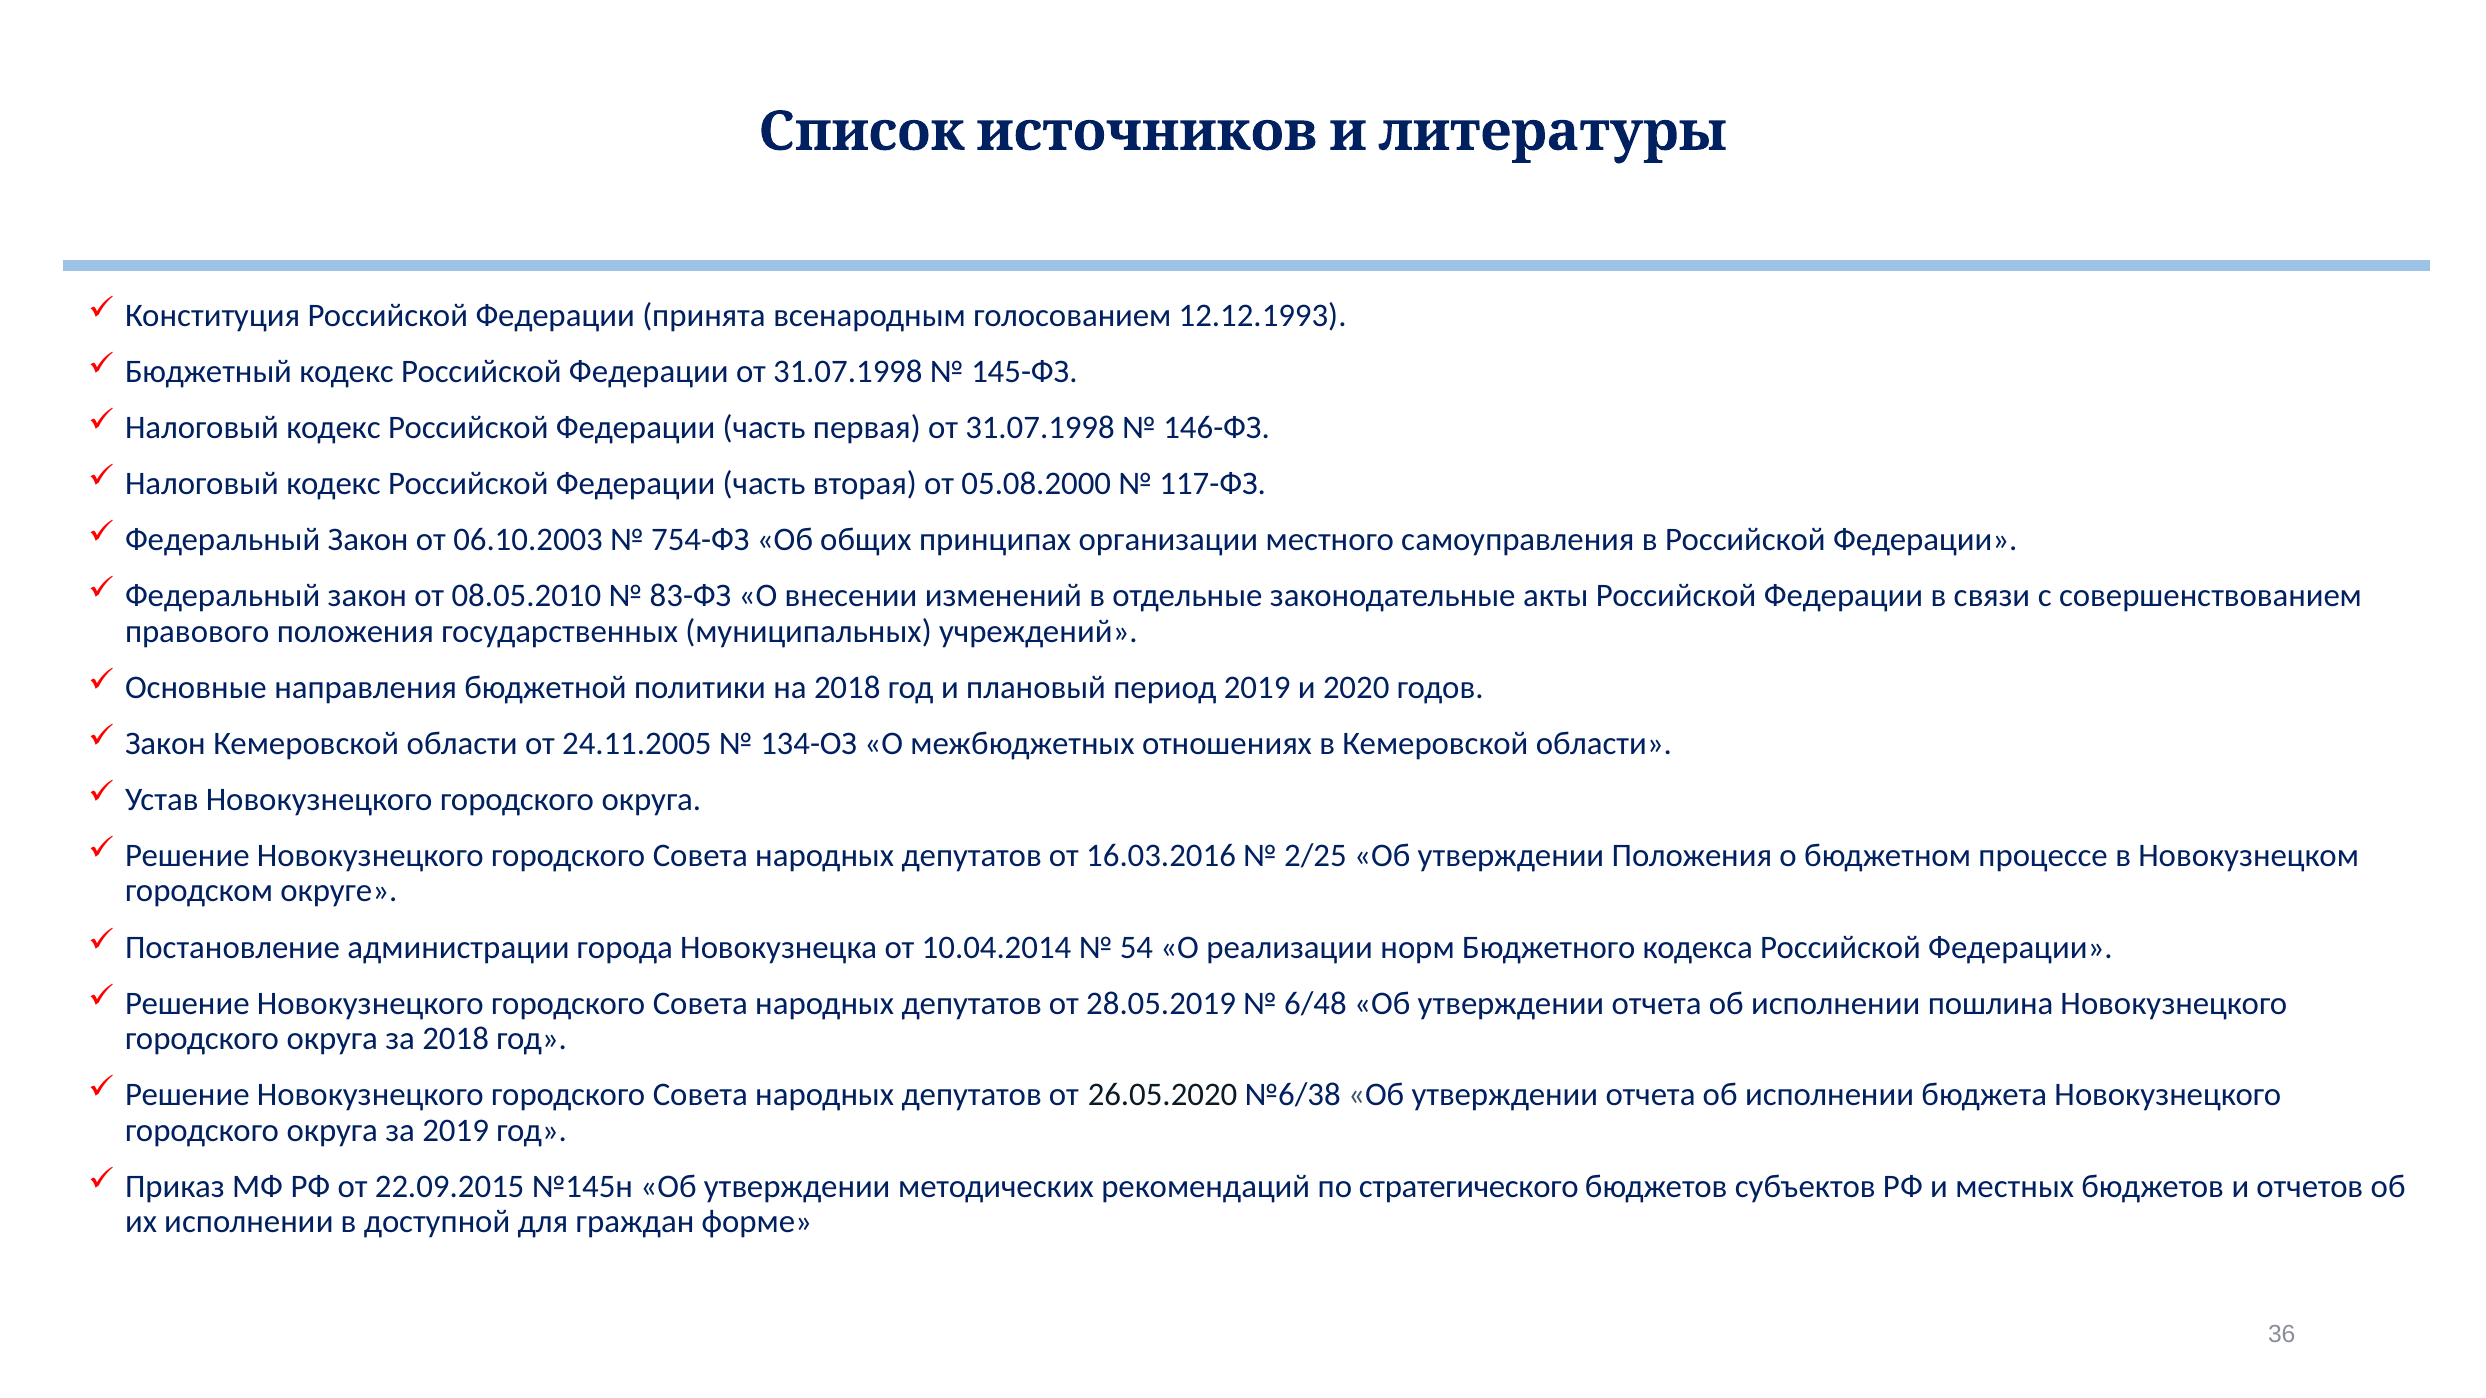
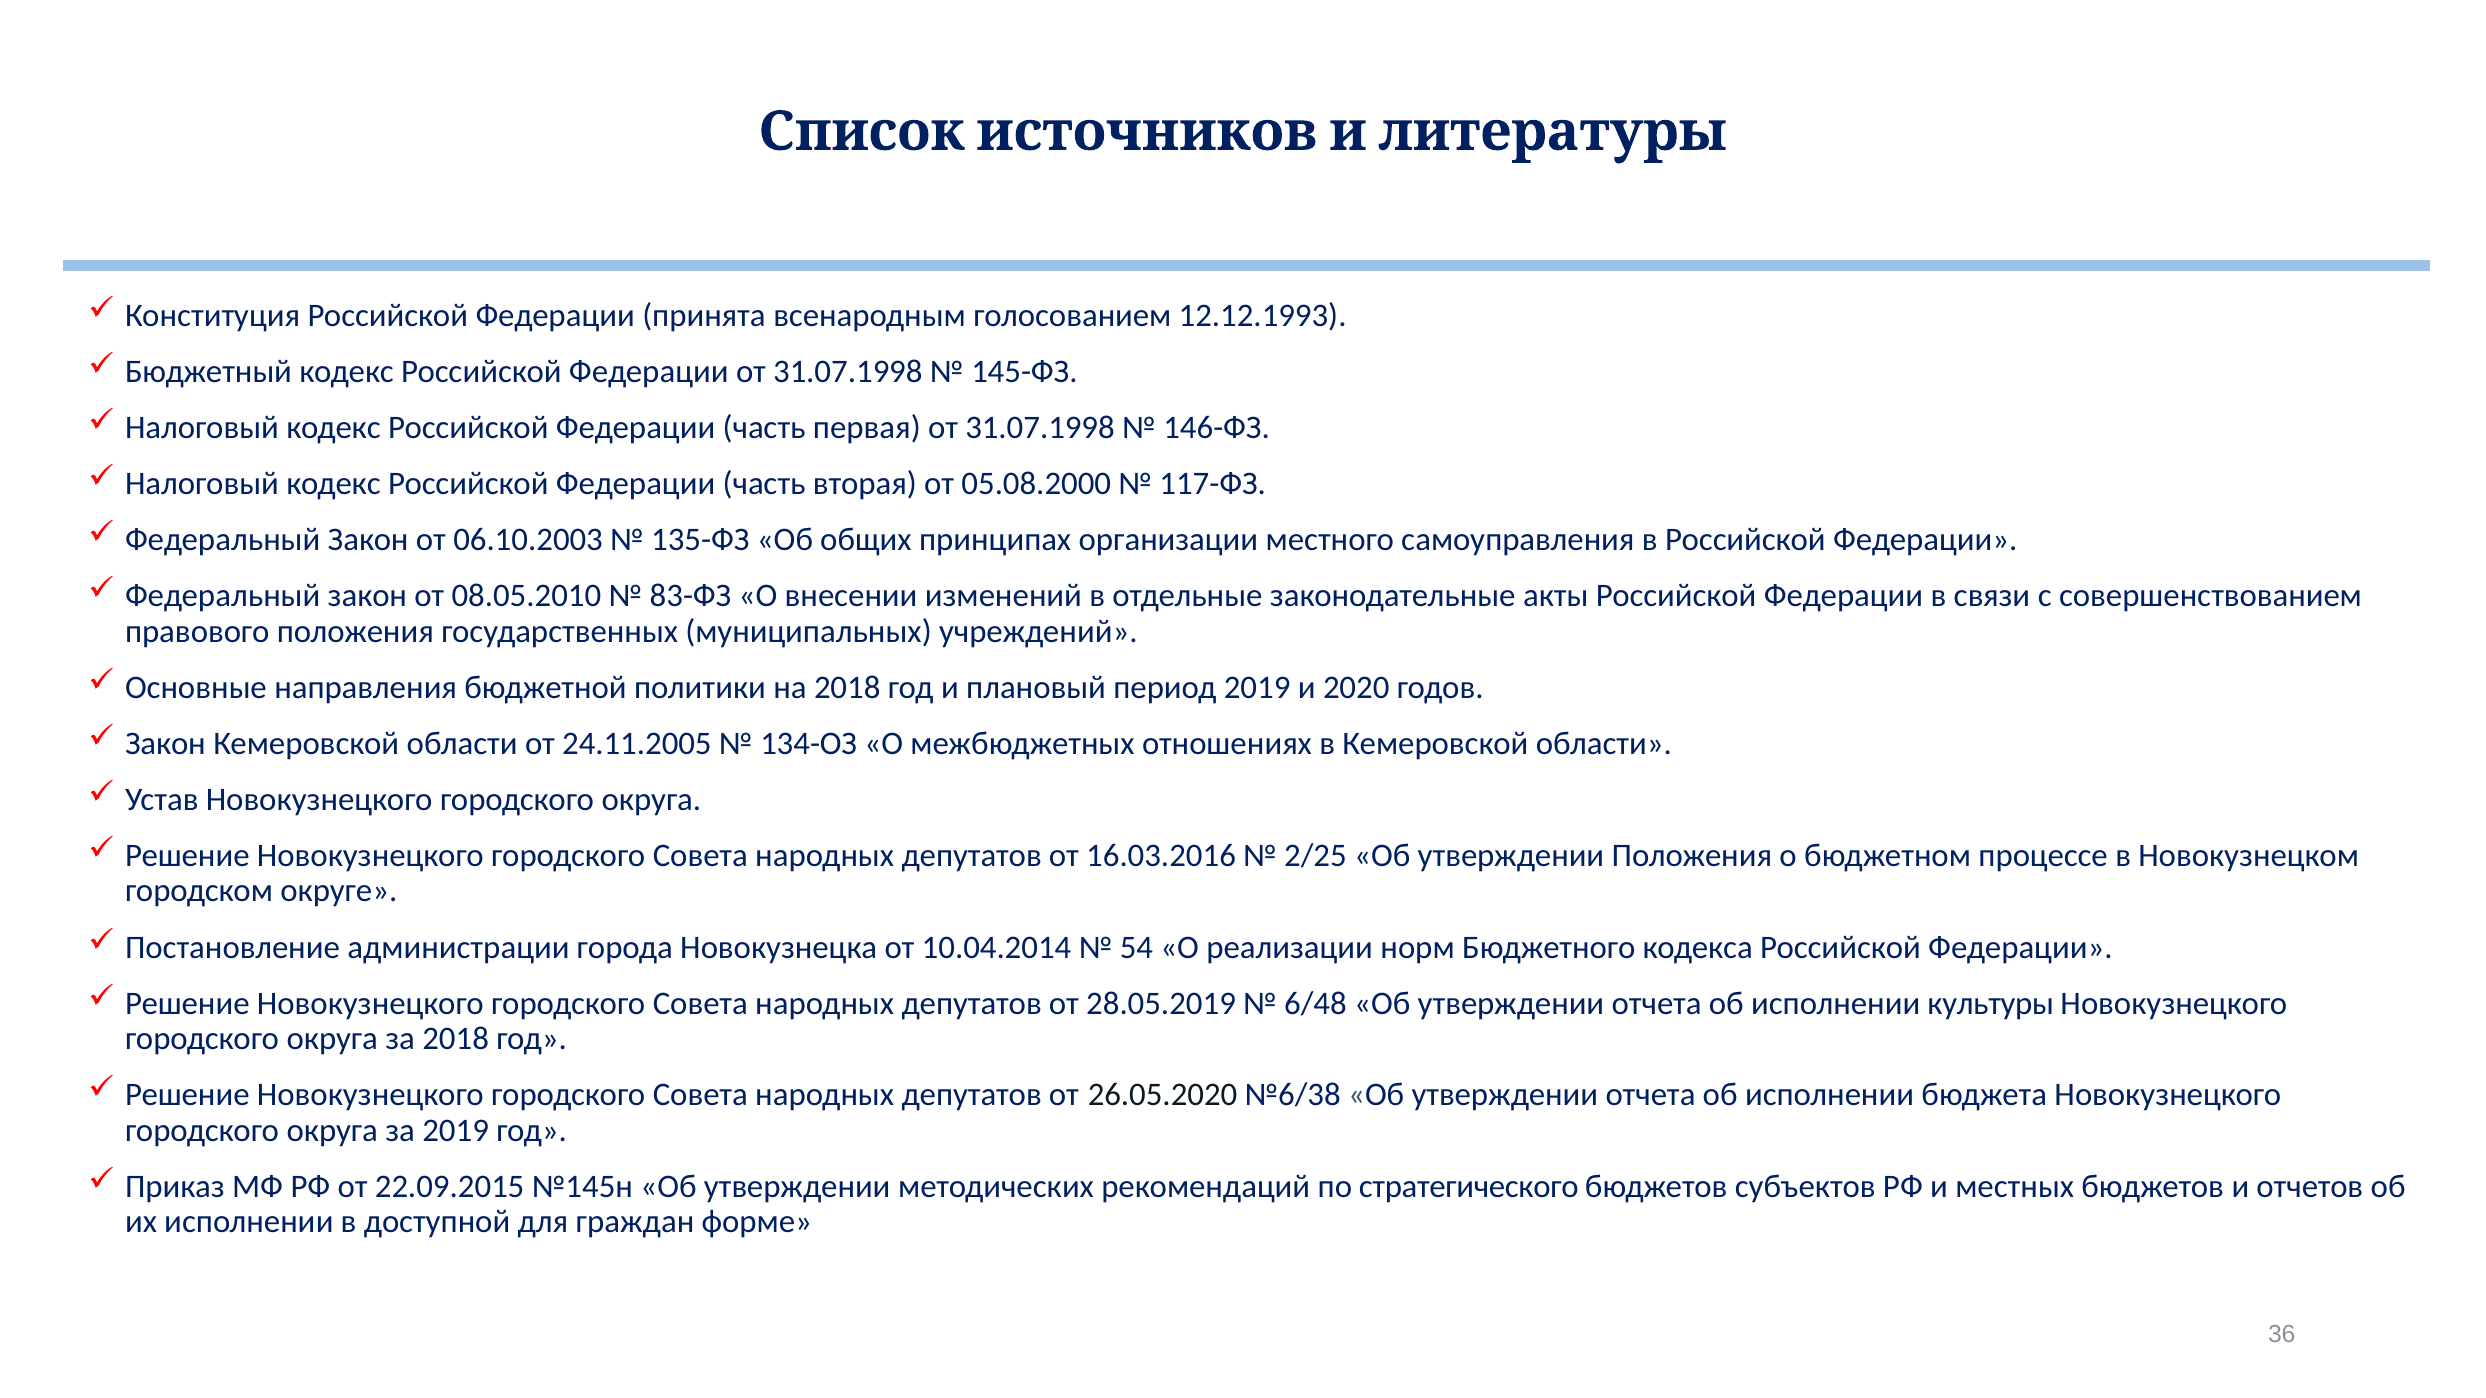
754-ФЗ: 754-ФЗ -> 135-ФЗ (700, 540)
пошлина: пошлина -> культуры (1991, 1003)
